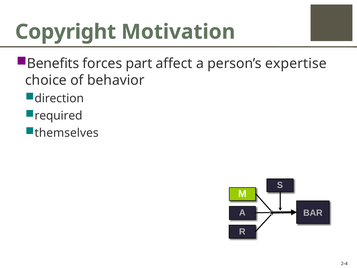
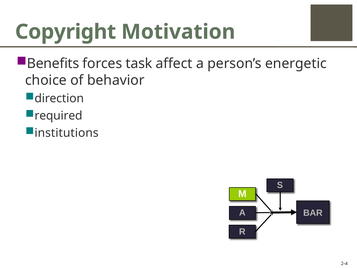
part: part -> task (139, 63)
expertise: expertise -> energetic (296, 63)
themselves: themselves -> institutions (67, 133)
